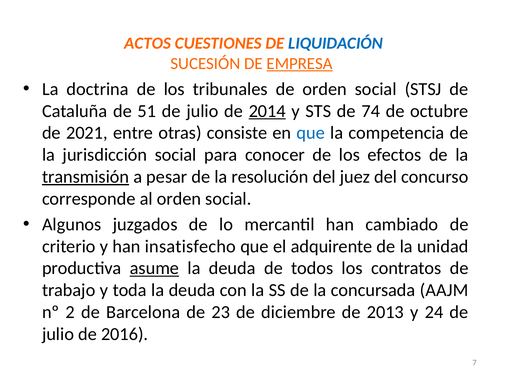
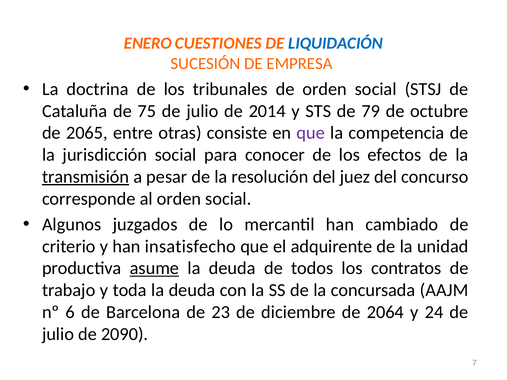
ACTOS: ACTOS -> ENERO (148, 43)
EMPRESA underline: present -> none (300, 64)
51: 51 -> 75 (147, 111)
2014 underline: present -> none (267, 111)
74: 74 -> 79 (371, 111)
2021: 2021 -> 2065 (87, 133)
que colour: blue -> purple (311, 133)
2: 2 -> 6 (70, 312)
2013: 2013 -> 2064 (385, 312)
2016: 2016 -> 2090 (125, 334)
